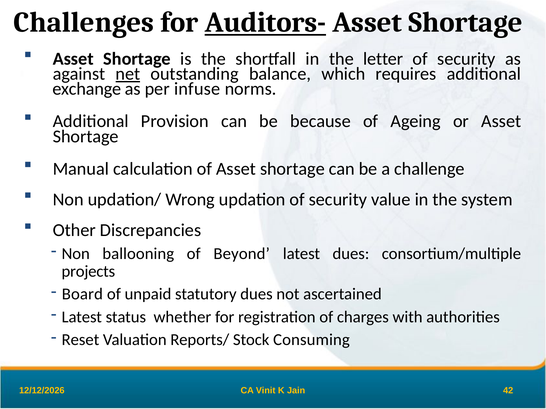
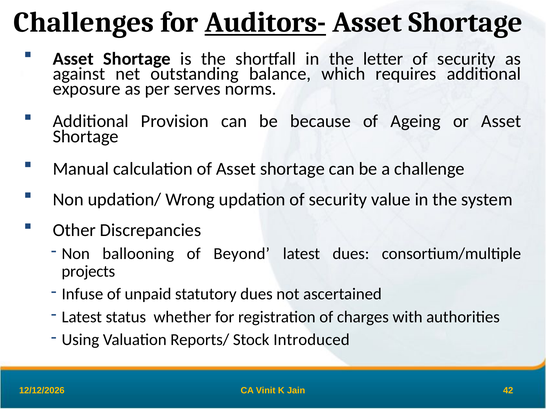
net underline: present -> none (128, 74)
exchange: exchange -> exposure (87, 89)
infuse: infuse -> serves (197, 89)
Board: Board -> Infuse (82, 294)
Reset: Reset -> Using (80, 340)
Consuming: Consuming -> Introduced (311, 340)
